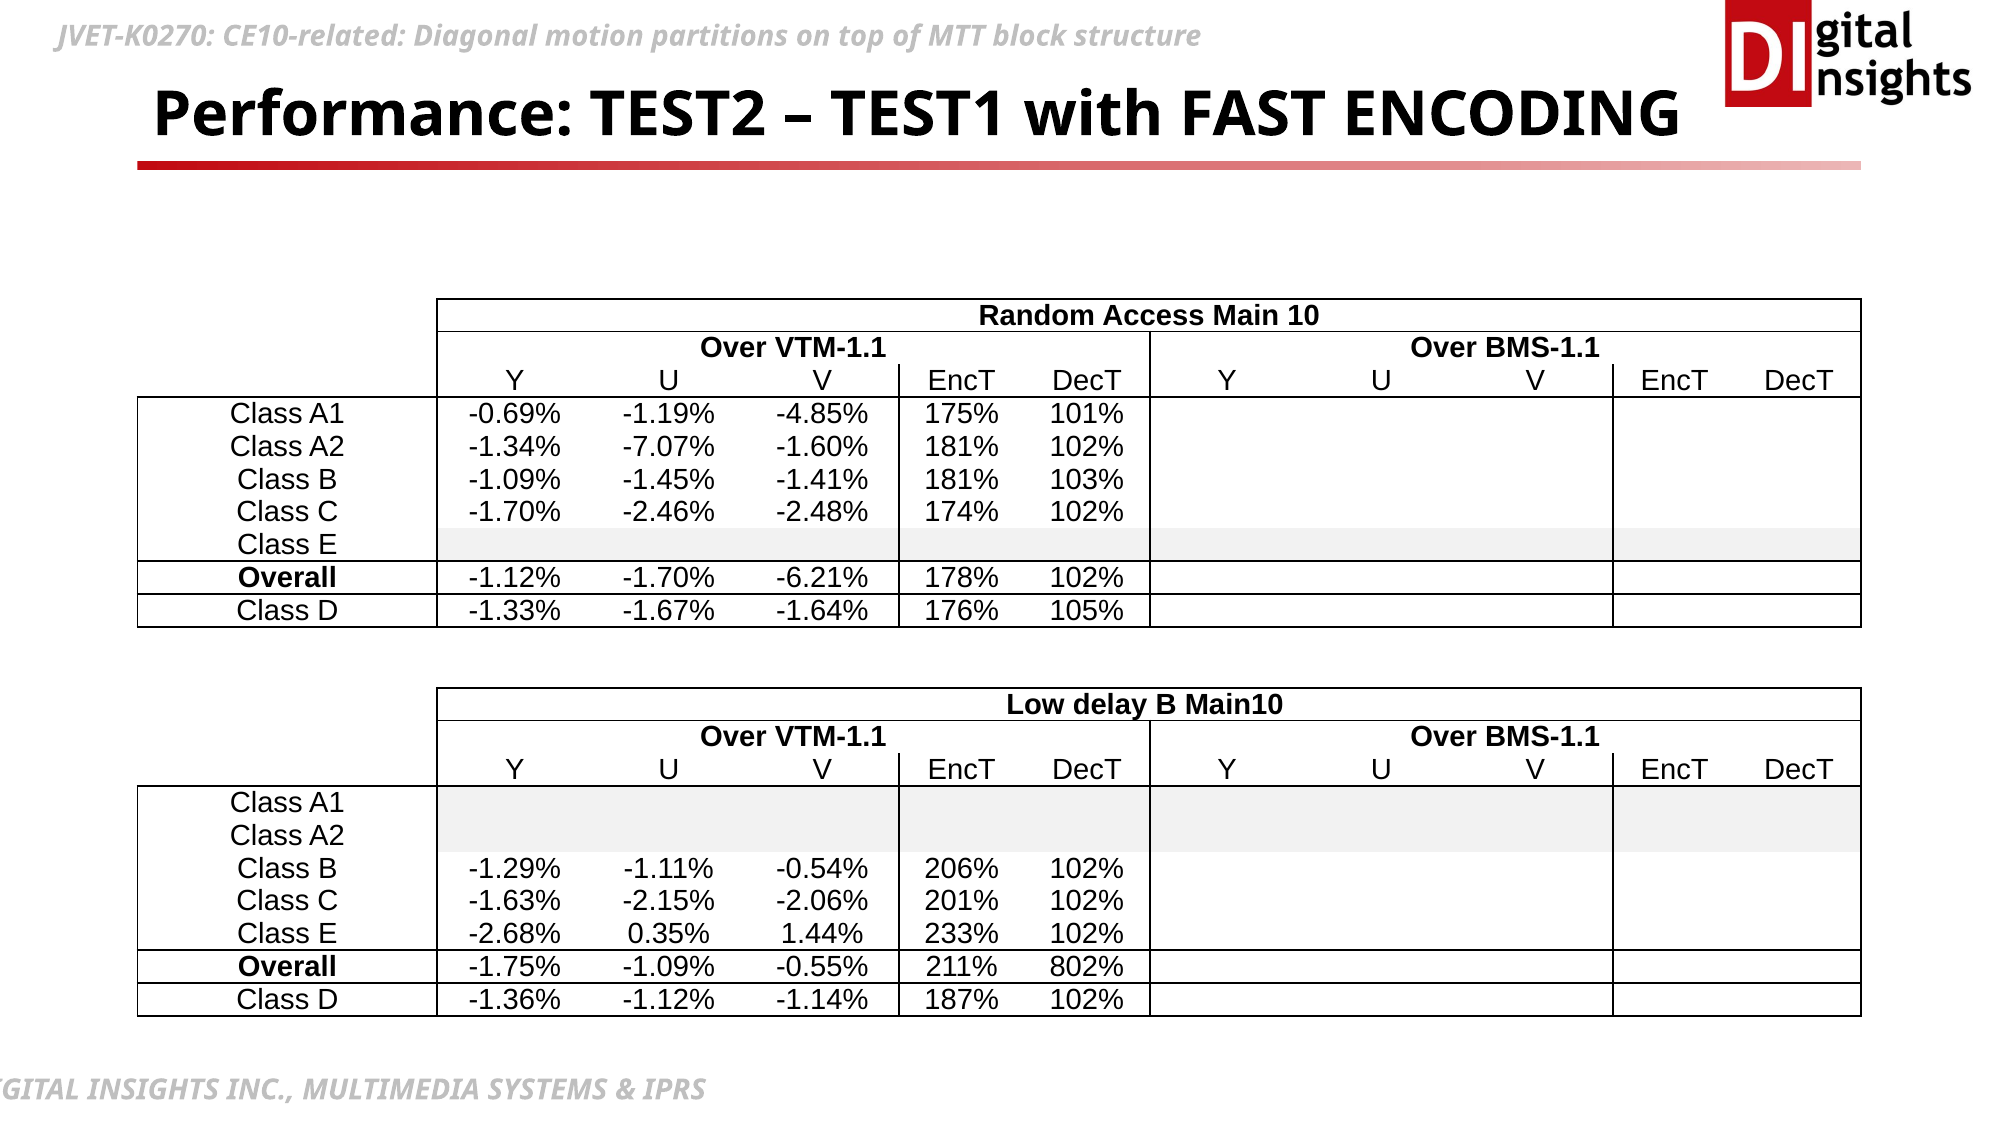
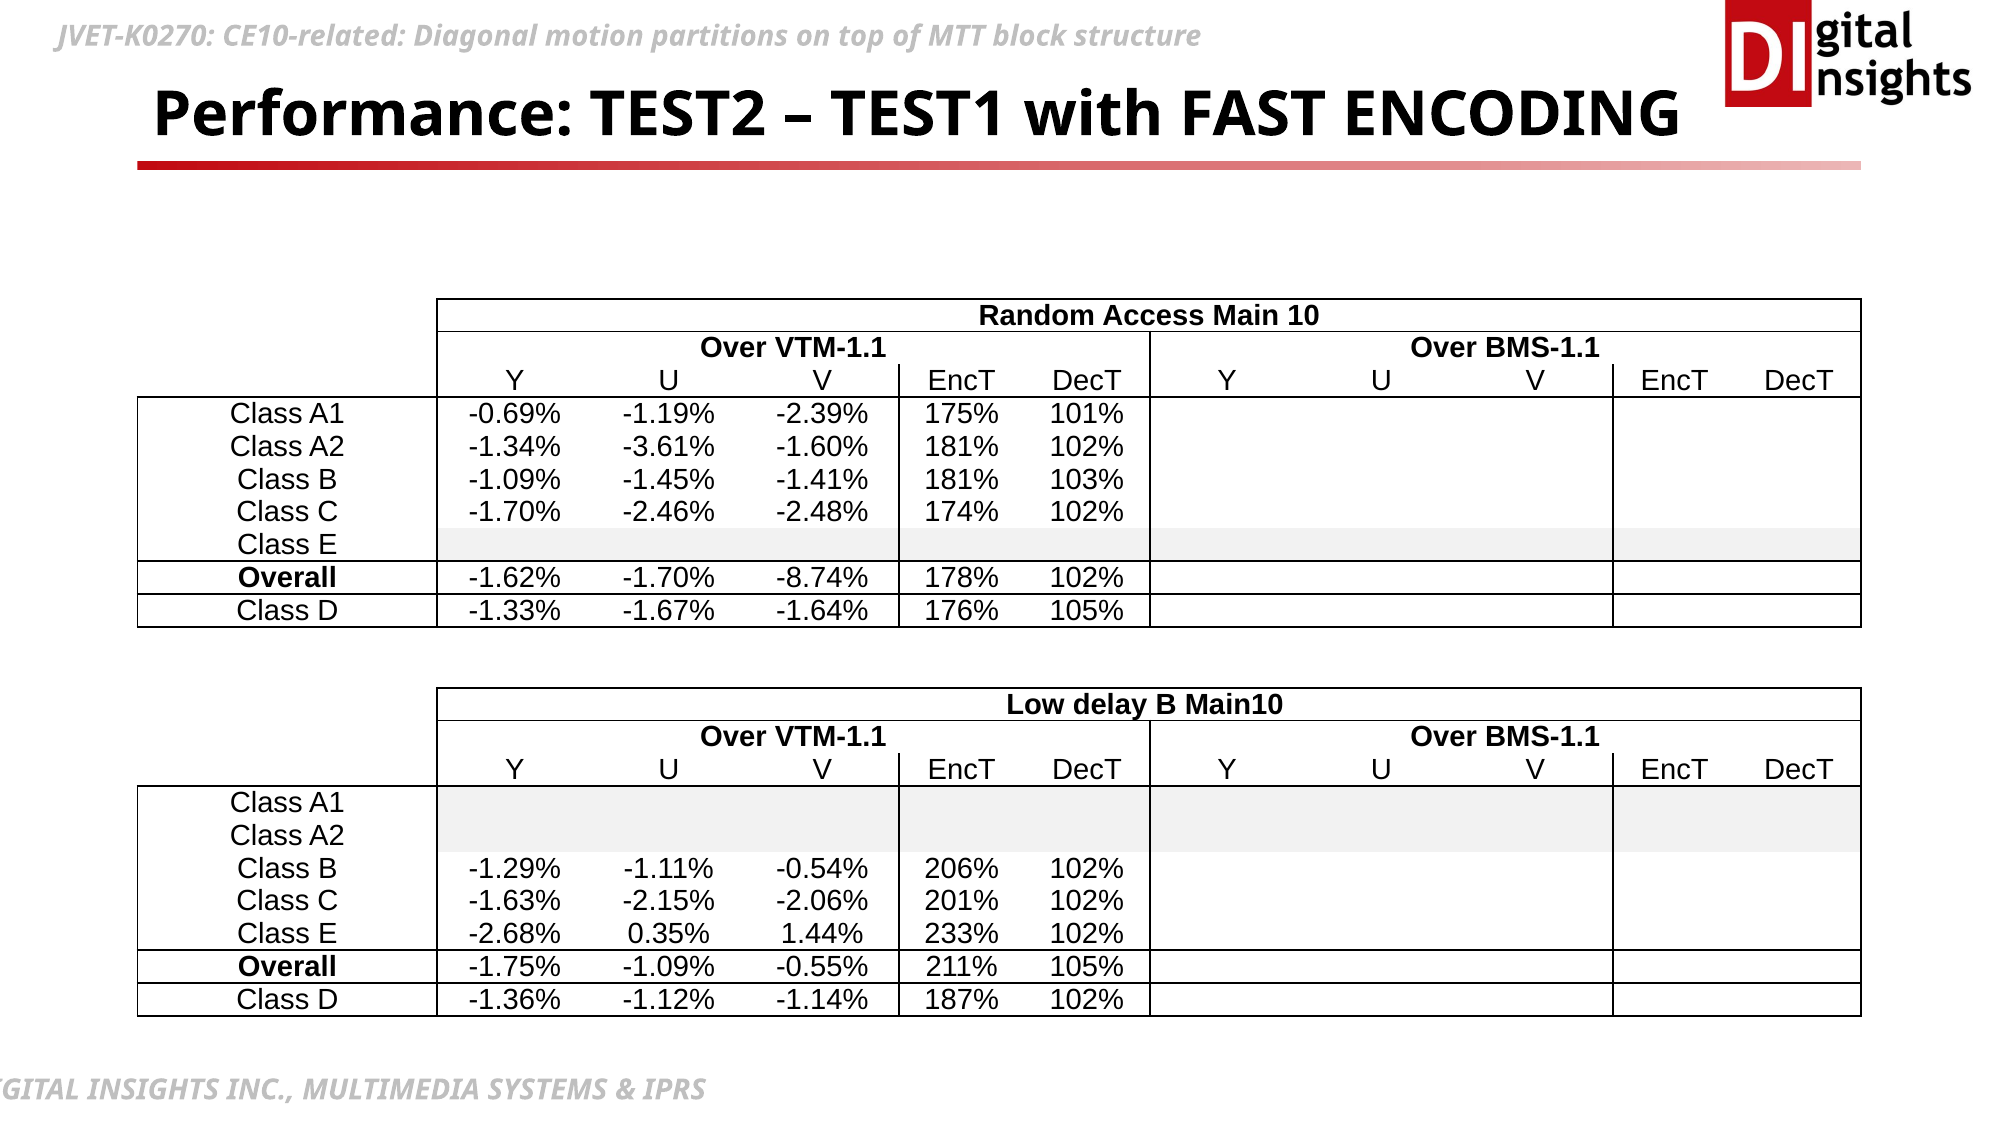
-4.85%: -4.85% -> -2.39% (822, 414)
-7.07%: -7.07% -> -3.61% (669, 447)
Overall -1.12%: -1.12% -> -1.62% (515, 578)
-6.21%: -6.21% -> -8.74% (822, 578)
211% 802%: 802% -> 105% (1087, 967)
